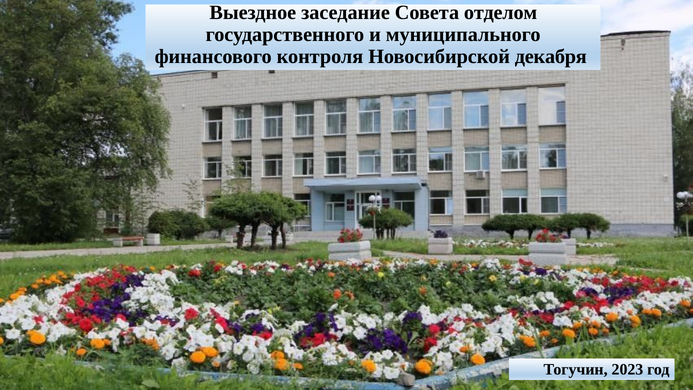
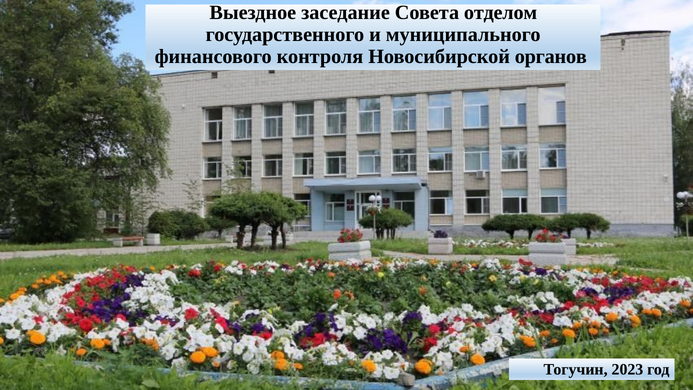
декабря: декабря -> органов (551, 56)
